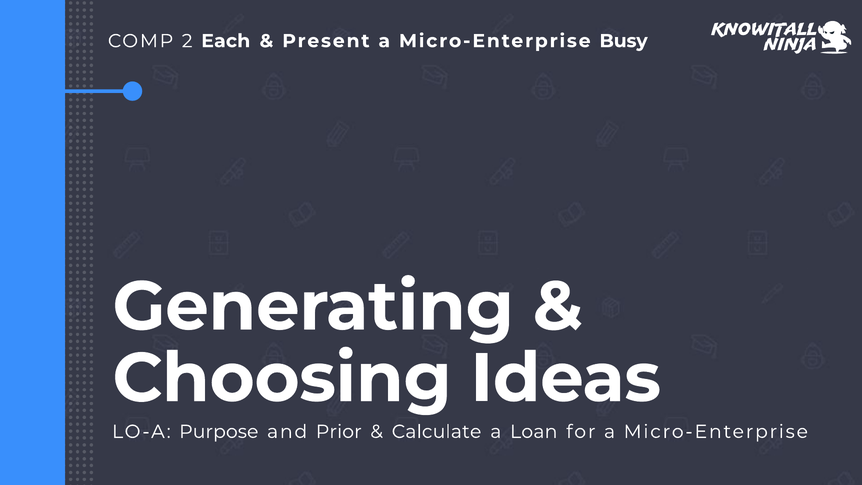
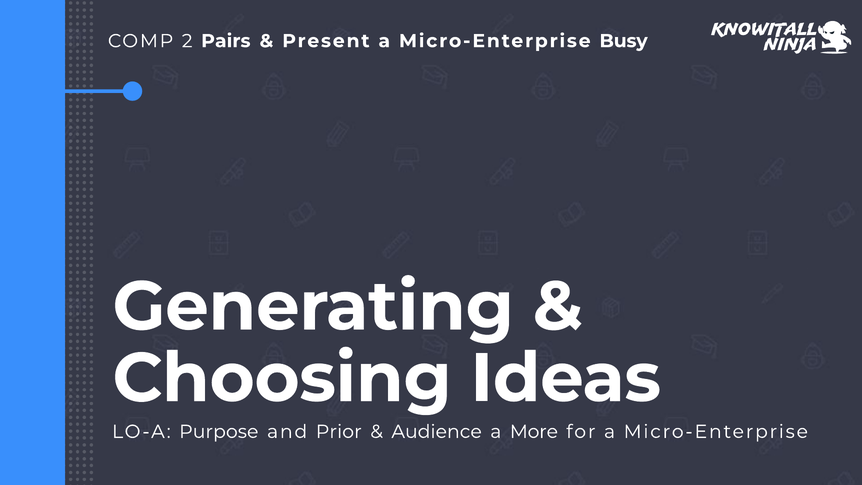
Each: Each -> Pairs (226, 41)
Calculate: Calculate -> Audience (437, 432)
Loan: Loan -> More (534, 432)
